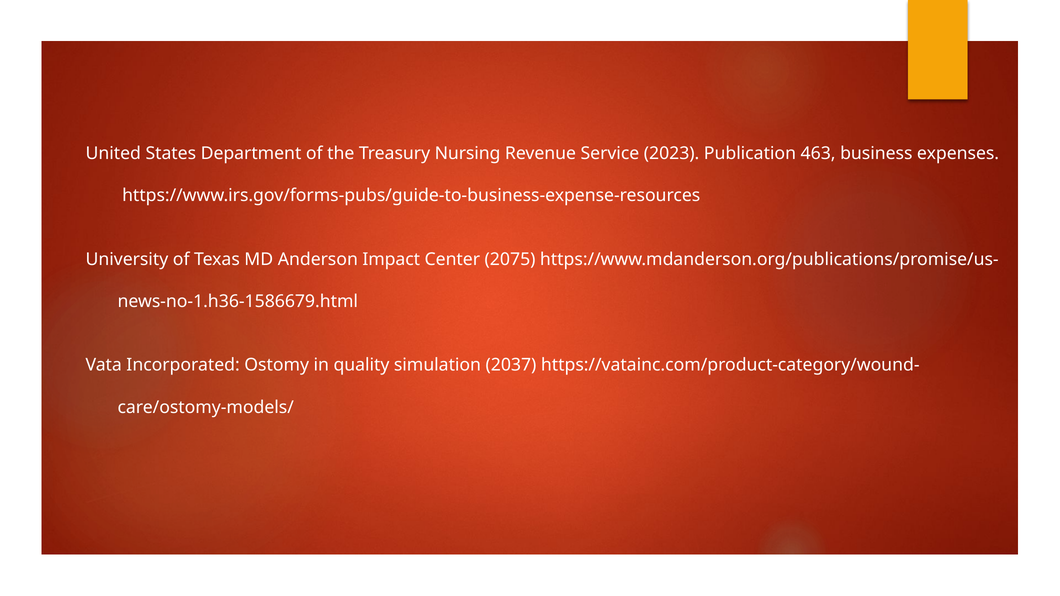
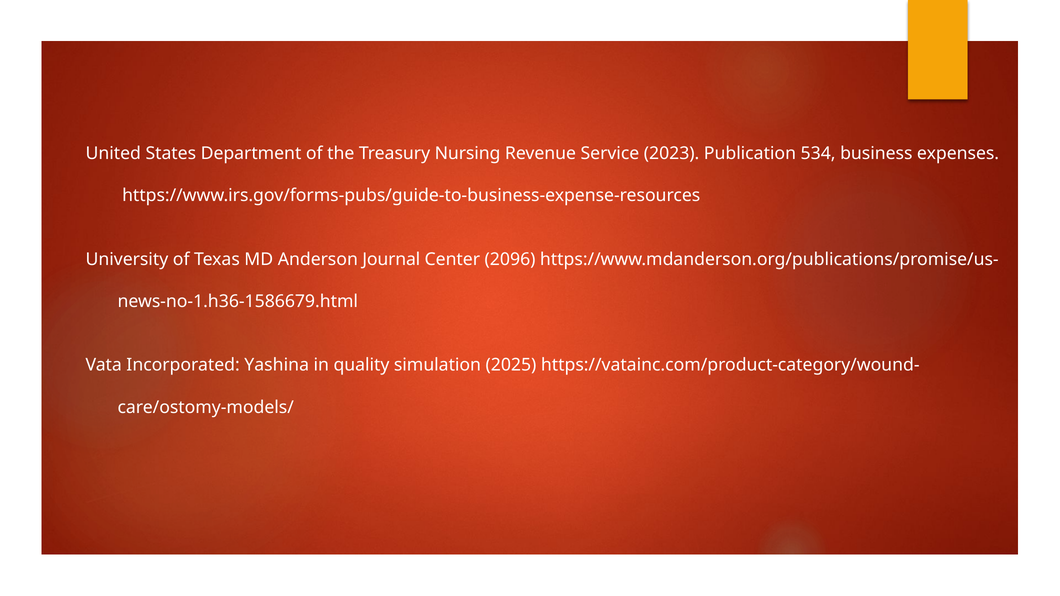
463: 463 -> 534 (818, 153)
Impact: Impact -> Journal (391, 259)
2075: 2075 -> 2096 (510, 259)
Ostomy: Ostomy -> Yashina (277, 365)
2037: 2037 -> 2025 (511, 365)
